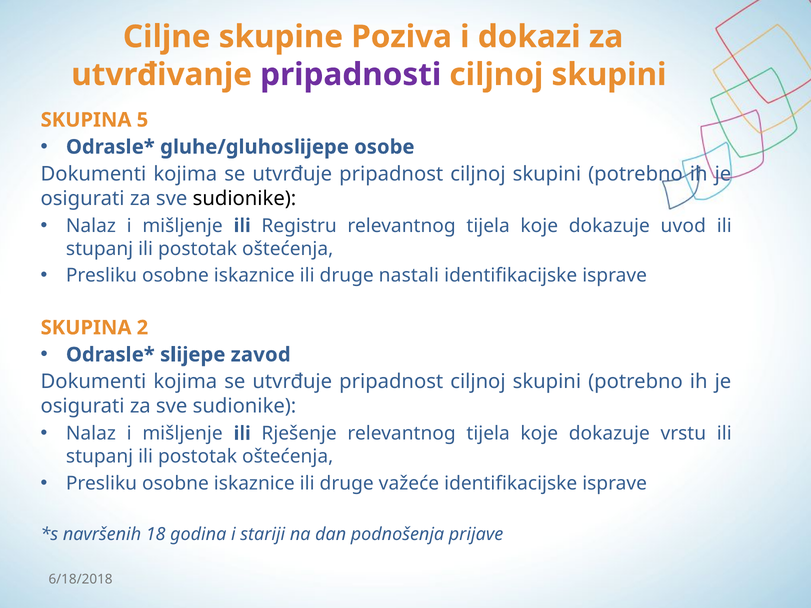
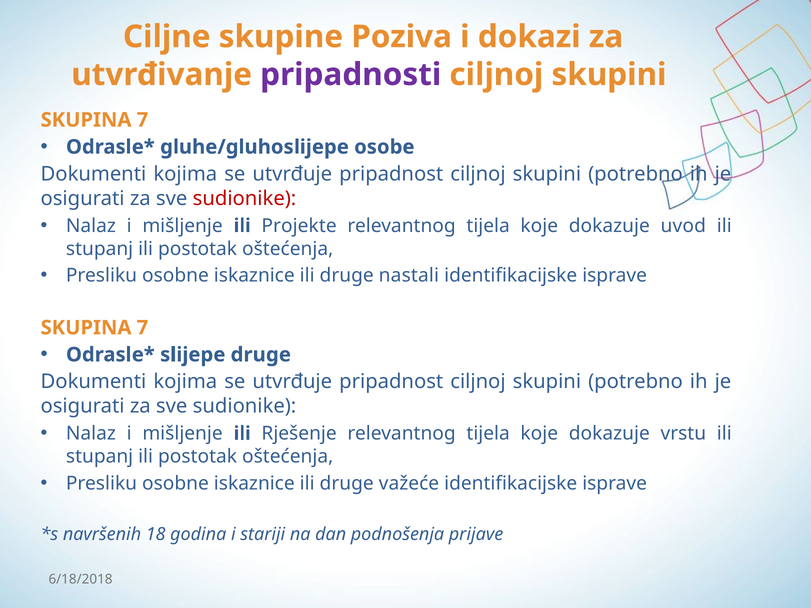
5: 5 -> 7 (142, 120)
sudionike colour: black -> red (245, 198)
Registru: Registru -> Projekte (299, 226)
2: 2 -> 7 (142, 328)
slijepe zavod: zavod -> druge (261, 355)
